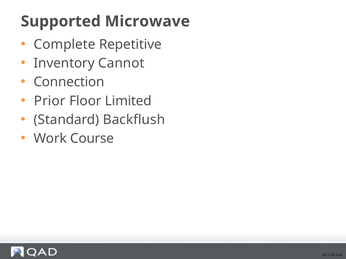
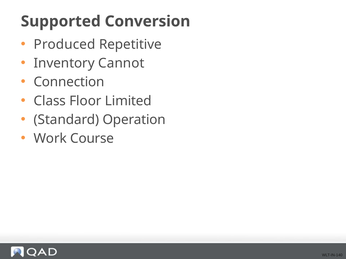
Microwave: Microwave -> Conversion (147, 21)
Complete: Complete -> Produced (65, 44)
Prior: Prior -> Class (50, 101)
Backflush: Backflush -> Operation (134, 120)
